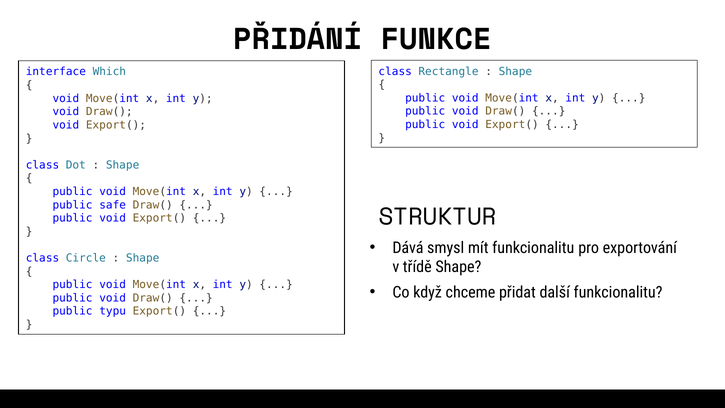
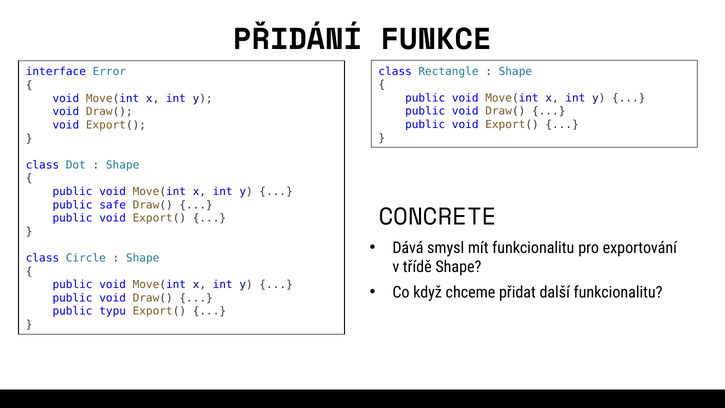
Which: Which -> Error (109, 72)
STRUKTUR: STRUKTUR -> CONCRETE (438, 216)
